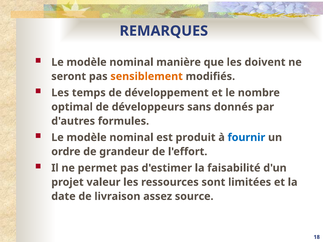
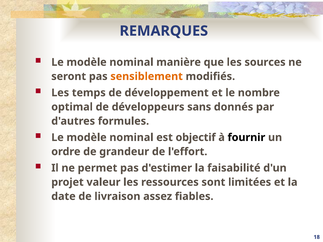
doivent: doivent -> sources (265, 62)
produit: produit -> objectif (196, 138)
fournir colour: blue -> black (246, 138)
source: source -> fiables (194, 197)
